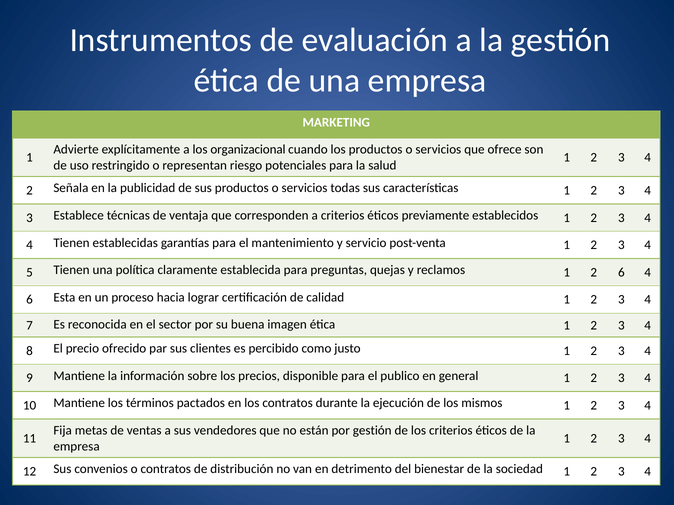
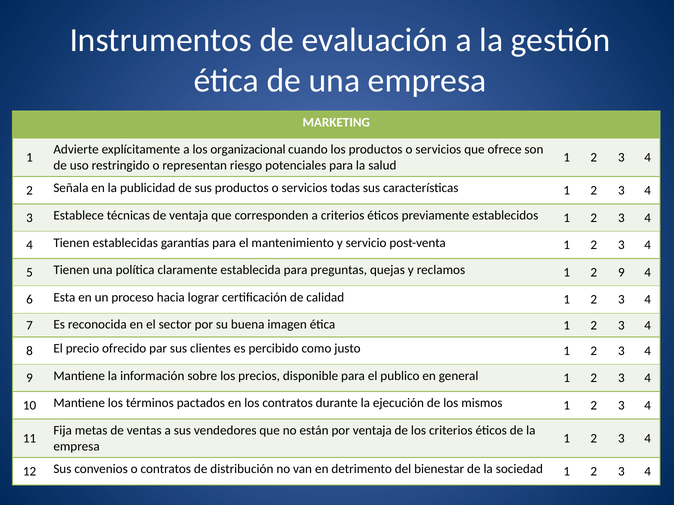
2 6: 6 -> 9 (621, 273)
por gestión: gestión -> ventaja (372, 431)
